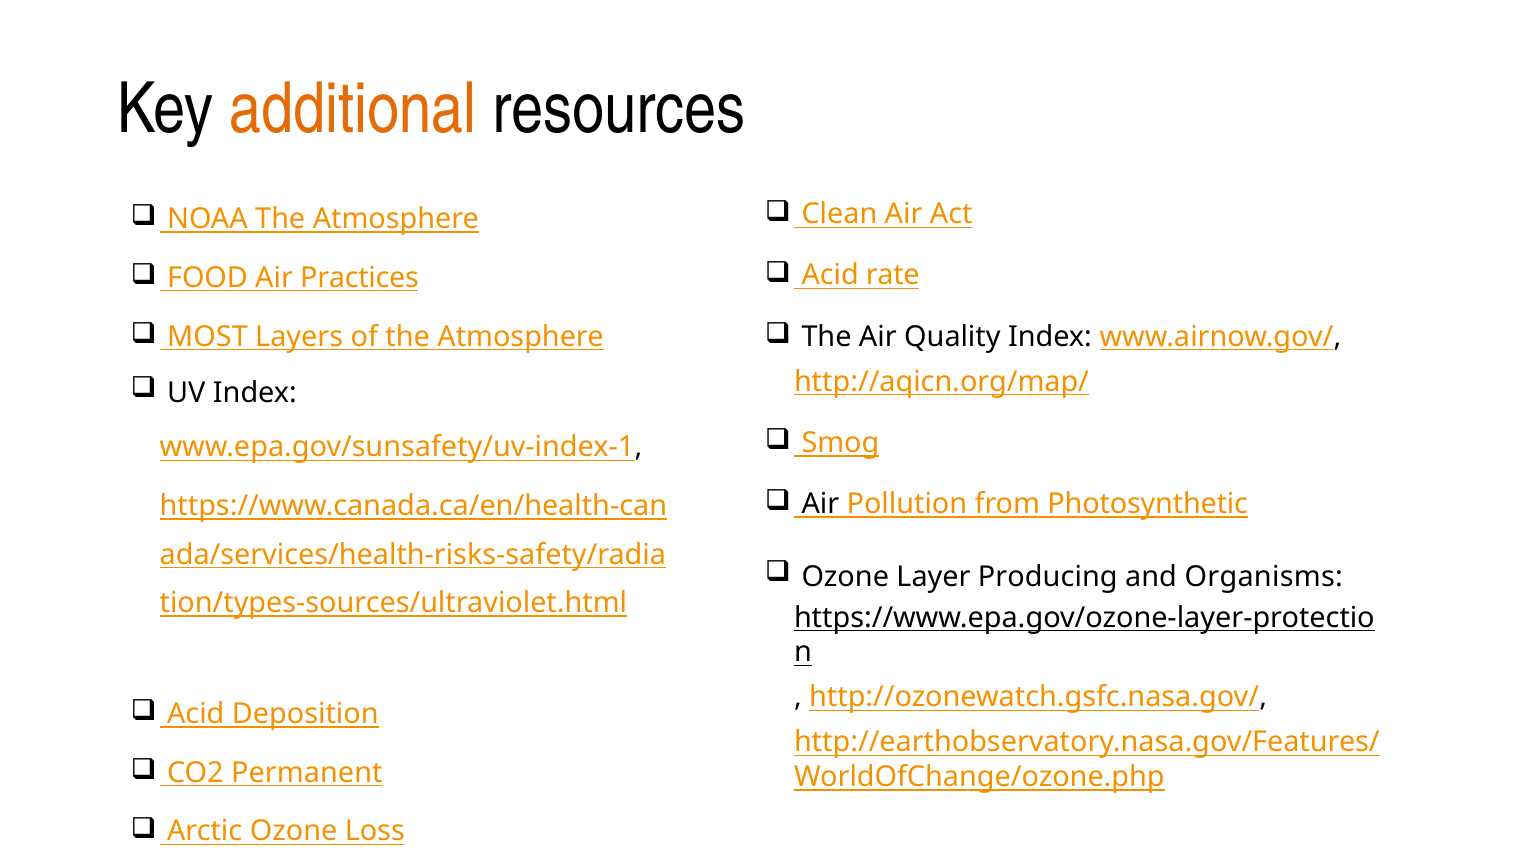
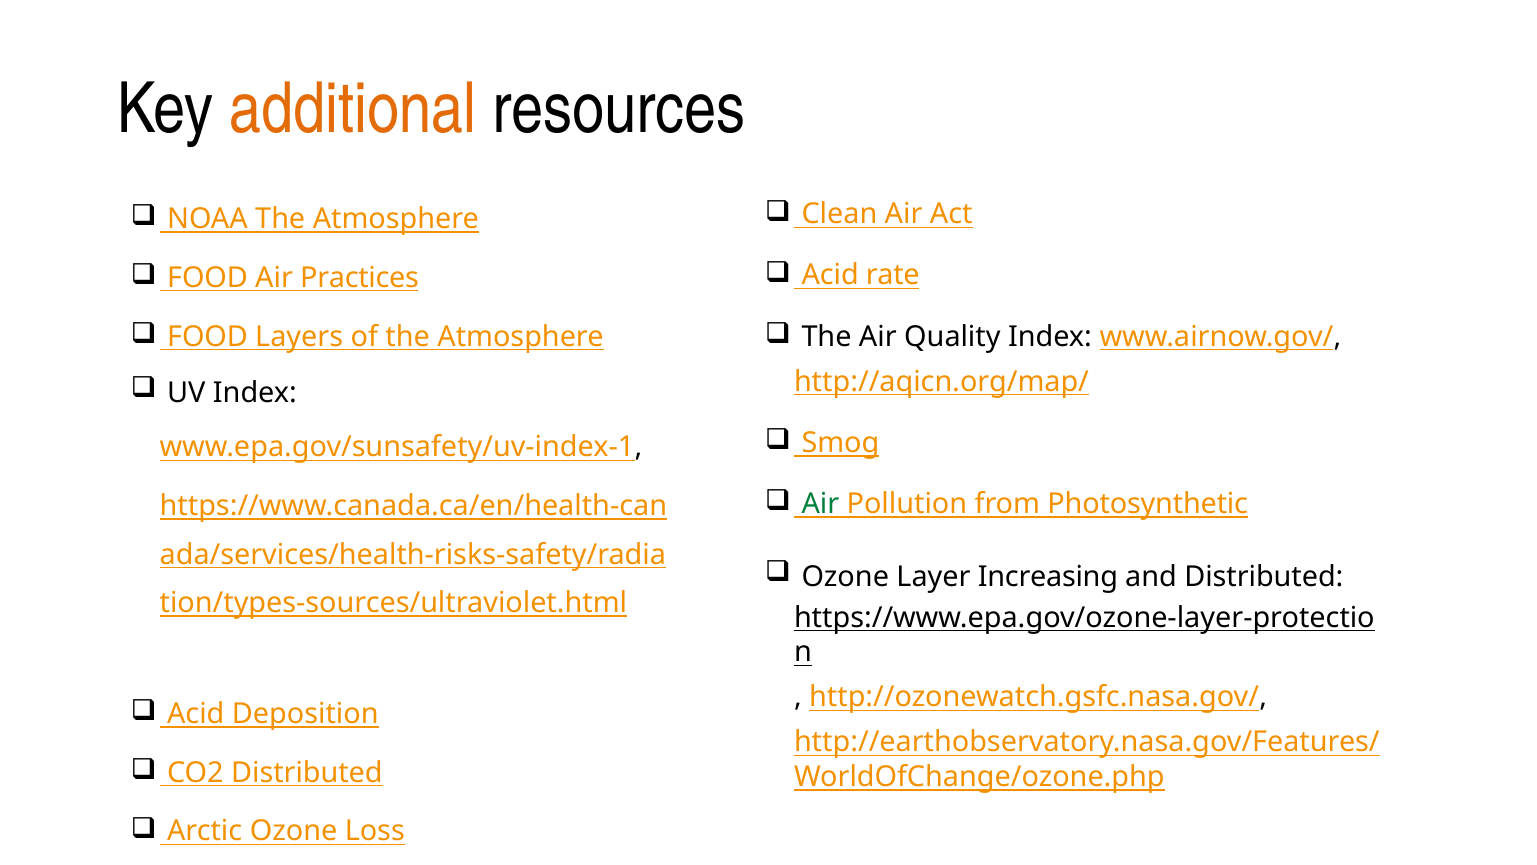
MOST: MOST -> FOOD (208, 336)
Air colour: black -> green (820, 504)
Producing: Producing -> Increasing (1048, 577)
and Organisms: Organisms -> Distributed (1264, 577)
CO2 Permanent: Permanent -> Distributed (307, 772)
